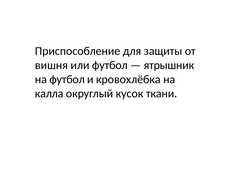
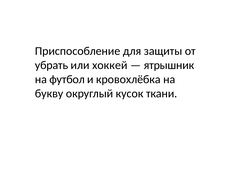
вишня: вишня -> убрать (52, 66)
или футбол: футбол -> хоккей (110, 66)
калла: калла -> букву (49, 94)
